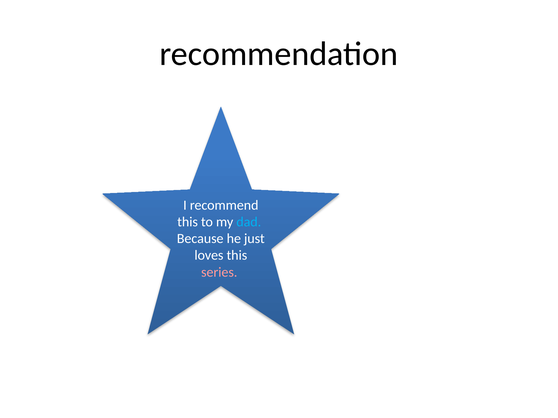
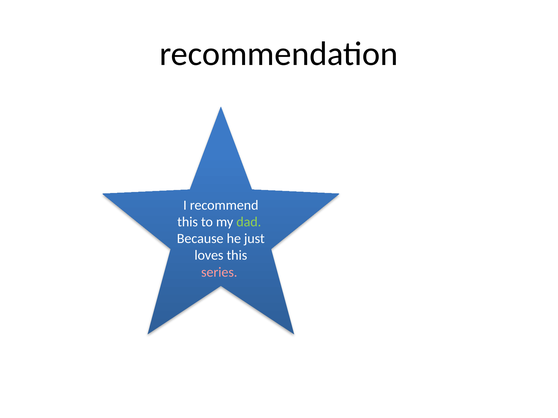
dad colour: light blue -> light green (249, 222)
